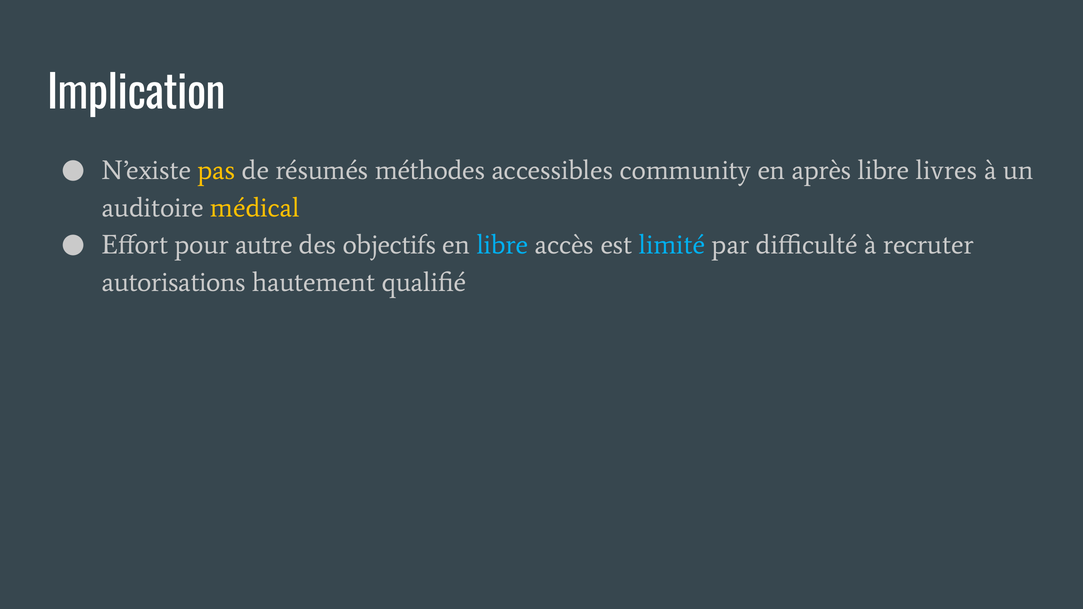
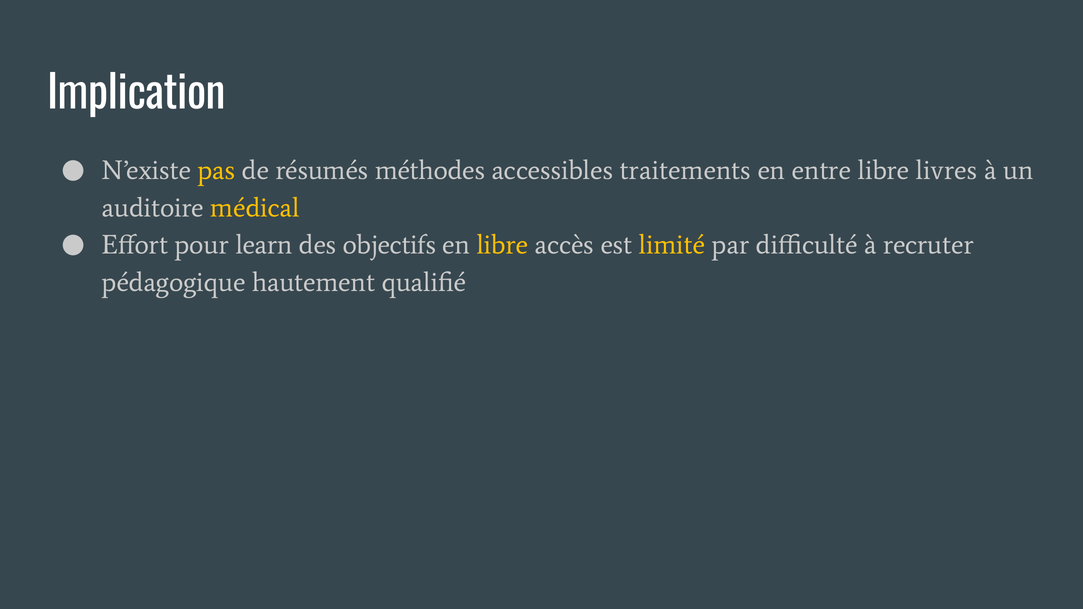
community: community -> traitements (685, 170)
après: après -> entre (821, 170)
autre: autre -> learn (264, 245)
libre colour: light blue -> yellow (502, 245)
limité colour: light blue -> yellow (672, 245)
autorisations: autorisations -> pédagogique (174, 282)
